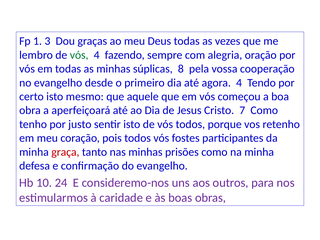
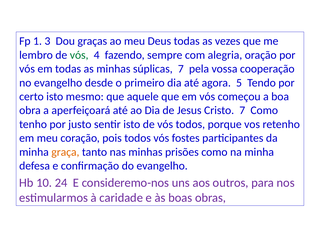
súplicas 8: 8 -> 7 (181, 69)
agora 4: 4 -> 5 (239, 83)
graça colour: red -> orange (65, 152)
